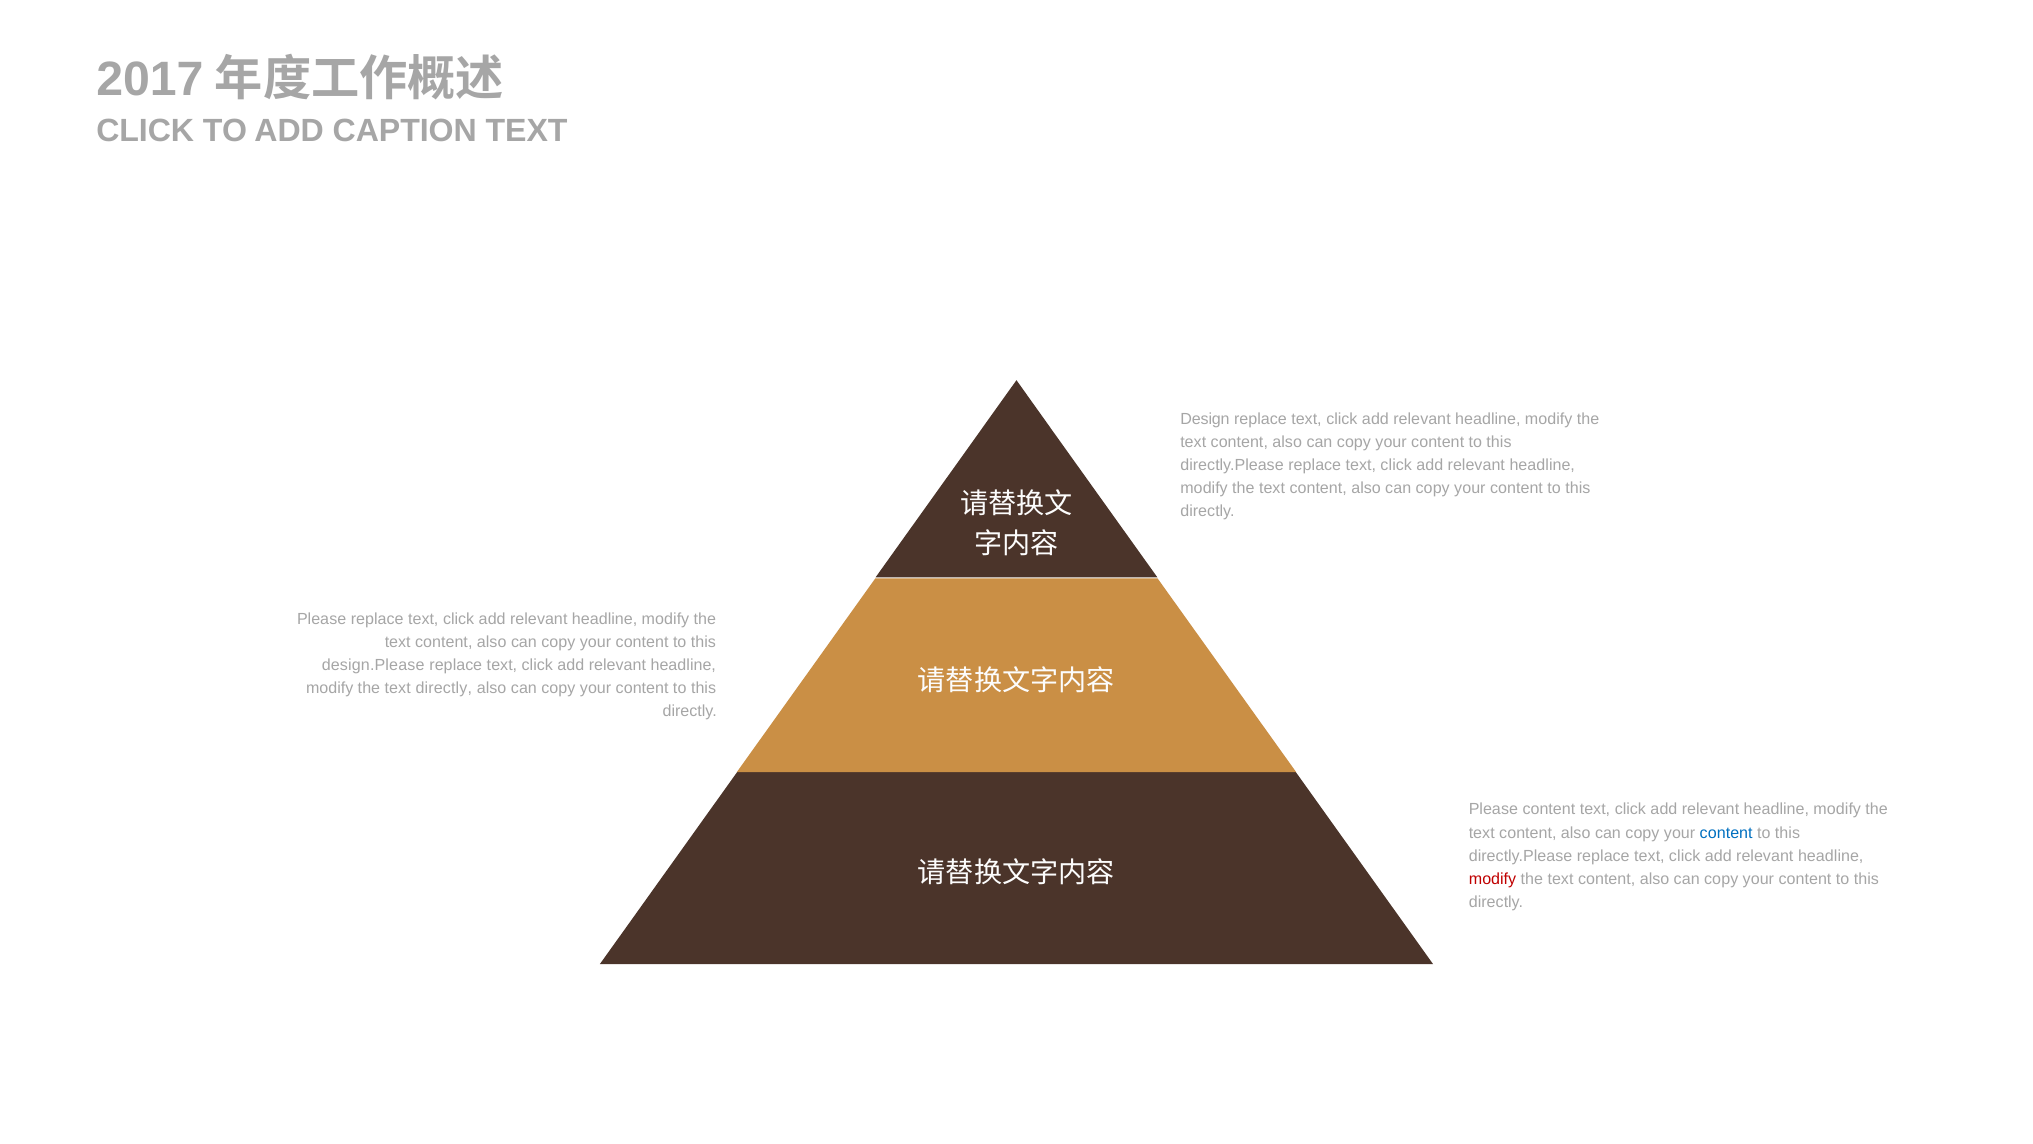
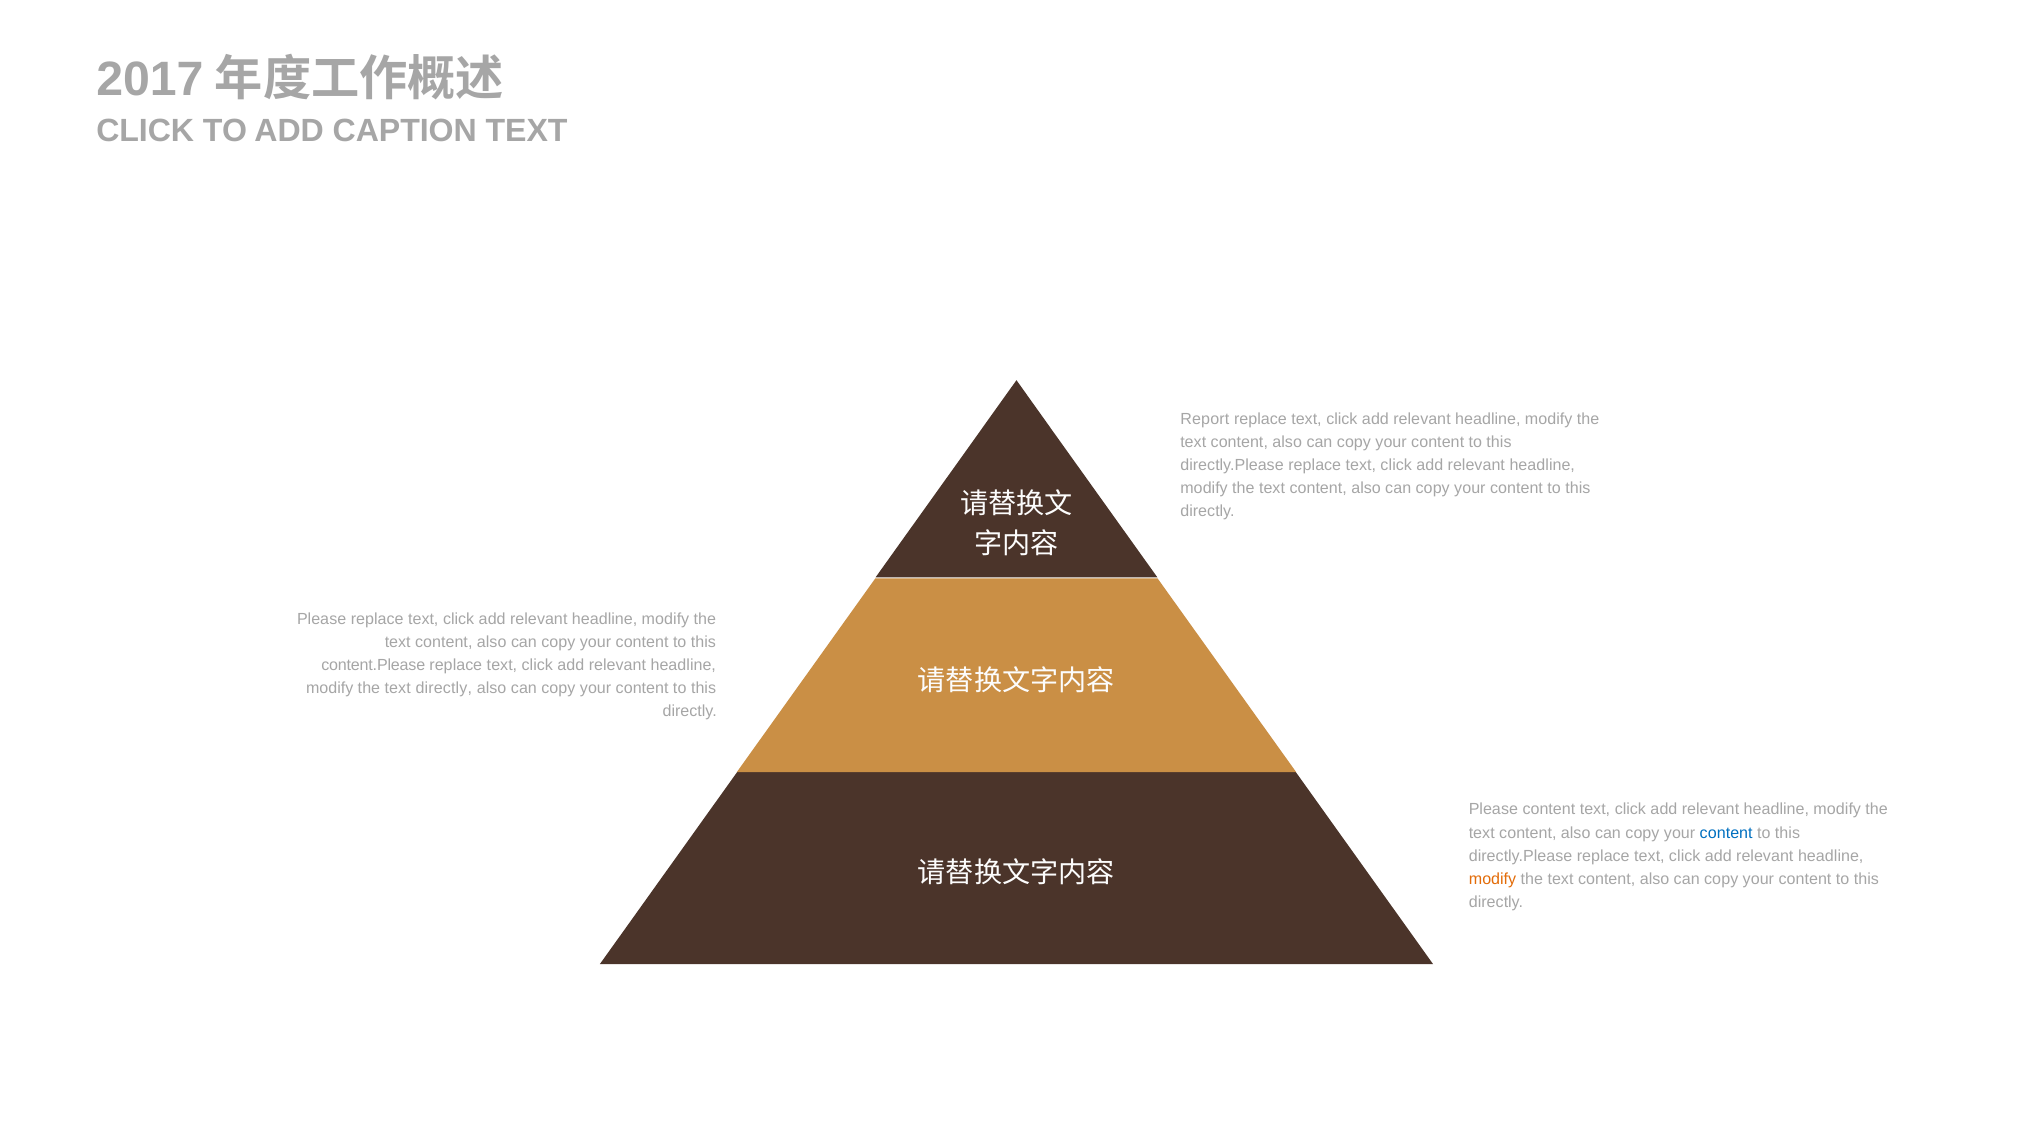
Design: Design -> Report (1205, 419)
design.Please: design.Please -> content.Please (373, 665)
modify colour: red -> orange (1493, 878)
